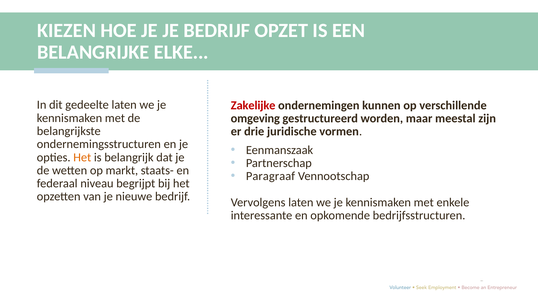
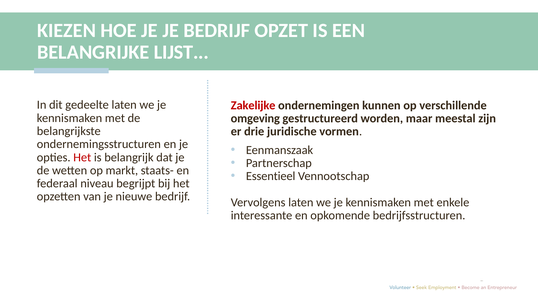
ELKE: ELKE -> LIJST (181, 52)
Het colour: orange -> red (82, 158)
Paragraaf: Paragraaf -> Essentieel (271, 177)
